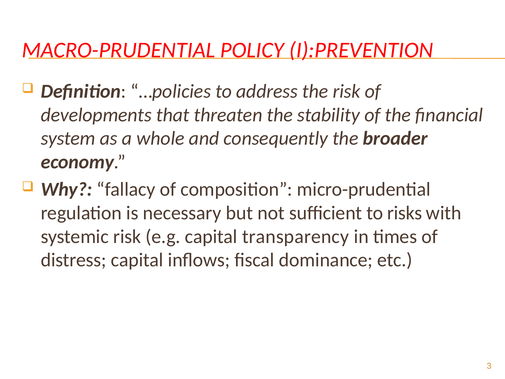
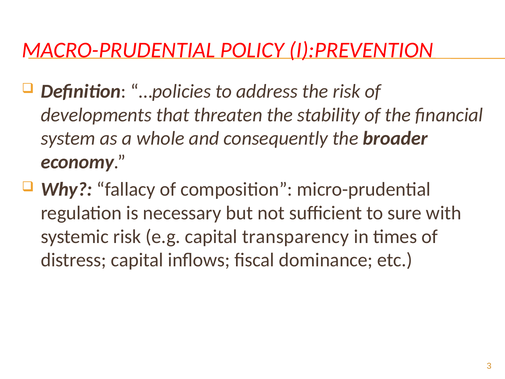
risks: risks -> sure (405, 213)
